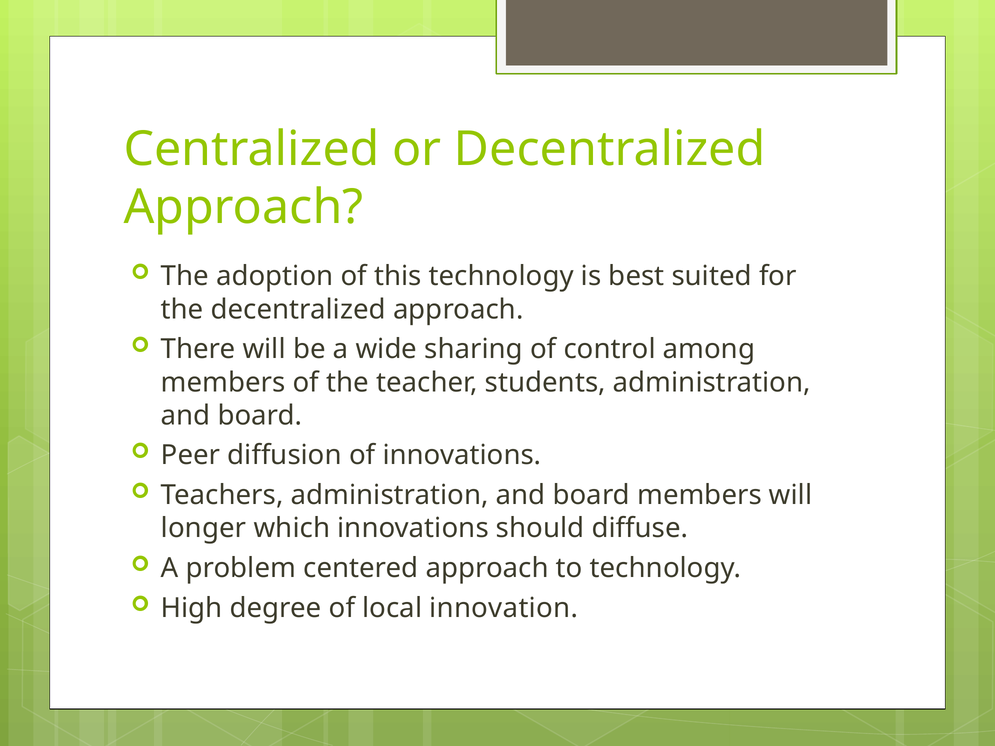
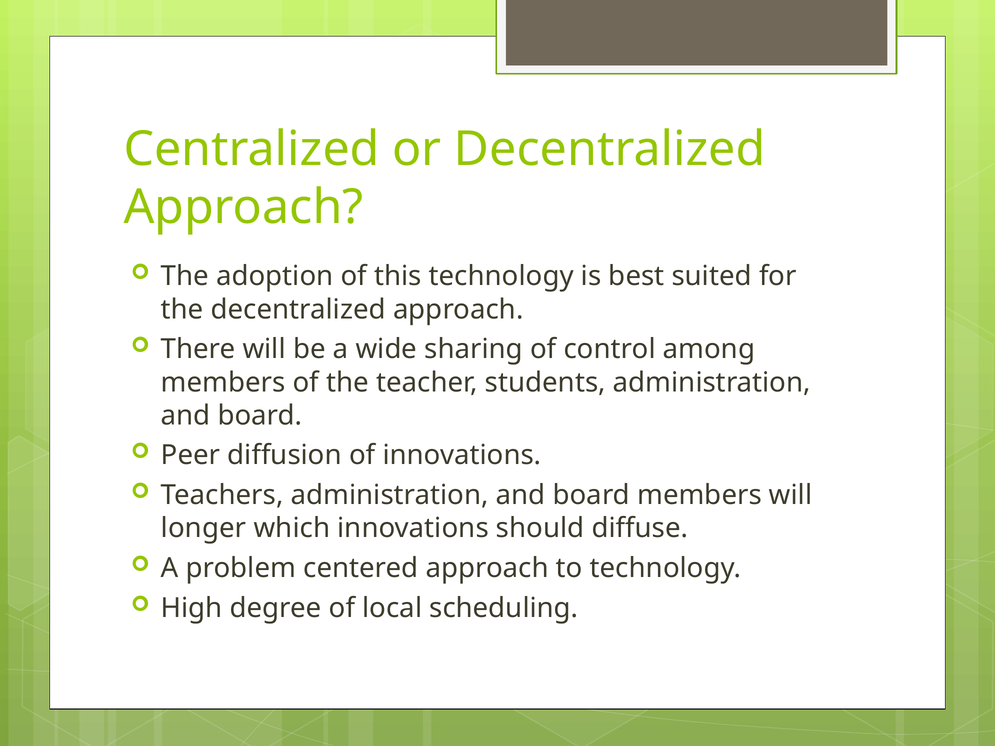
innovation: innovation -> scheduling (504, 608)
